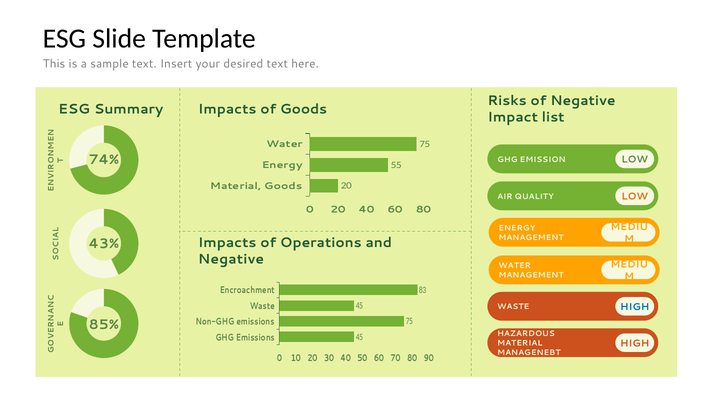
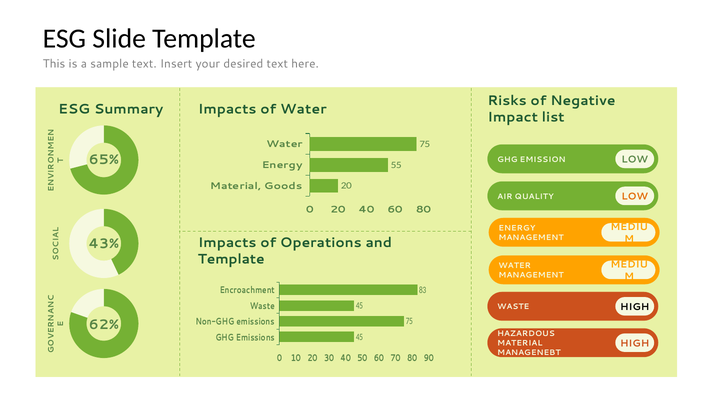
of Goods: Goods -> Water (303, 109)
74%: 74% -> 65% (104, 160)
Negative: Negative -> Template (231, 260)
HIGH colour: blue -> black (635, 307)
85%: 85% -> 62% (104, 325)
